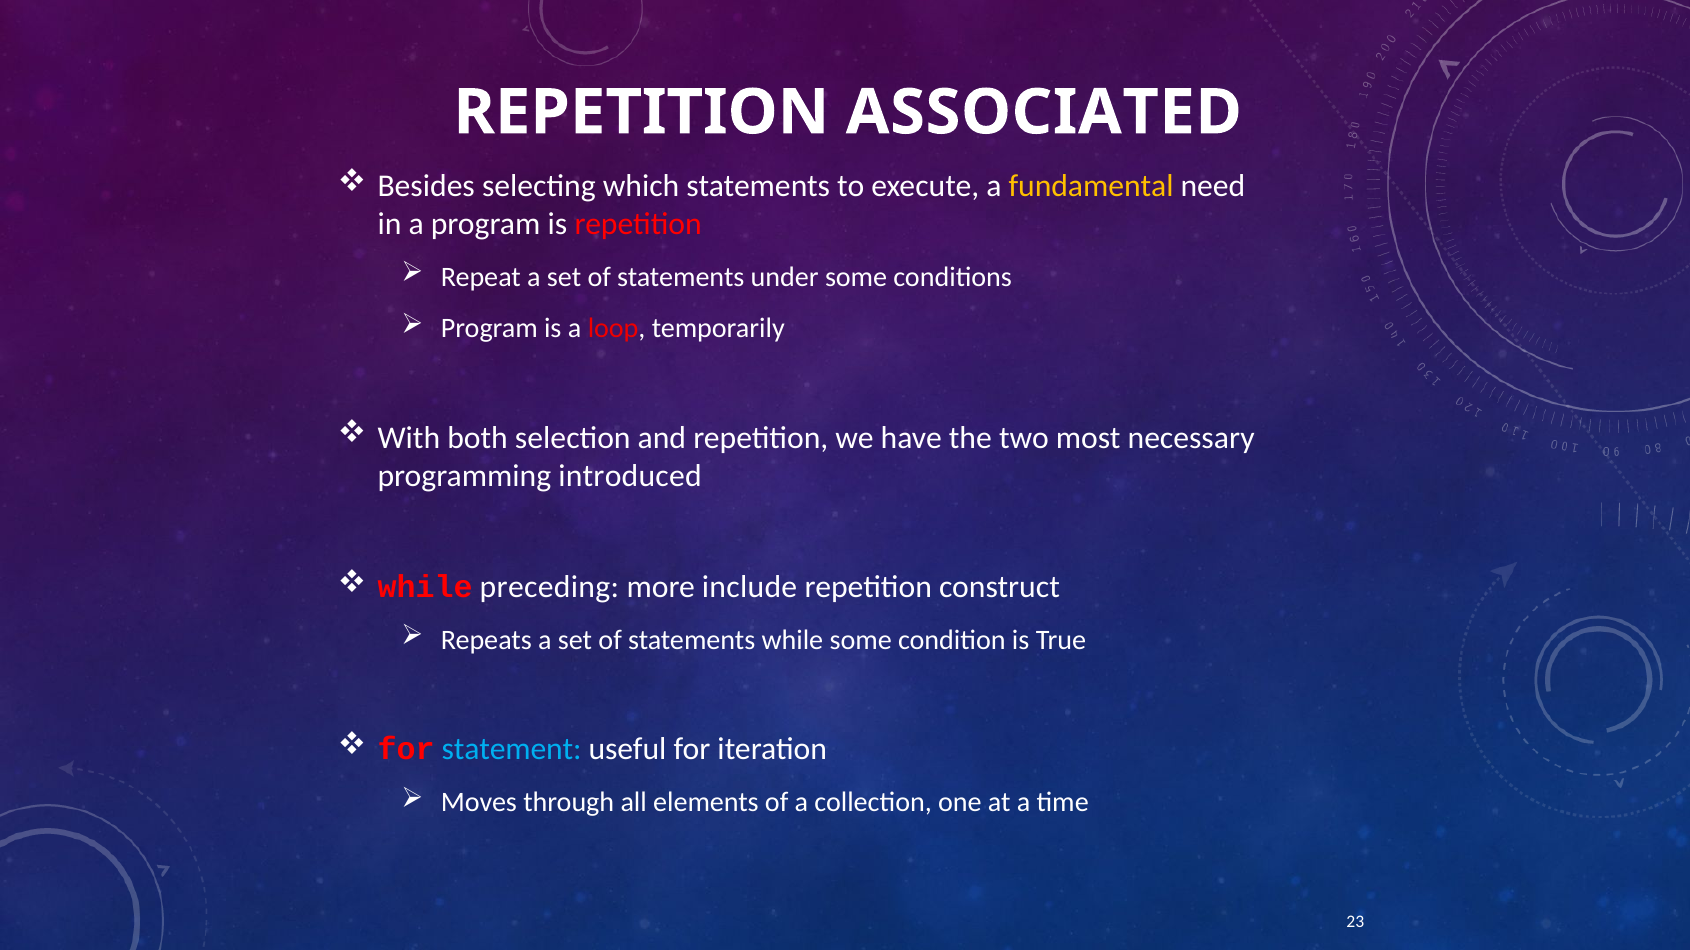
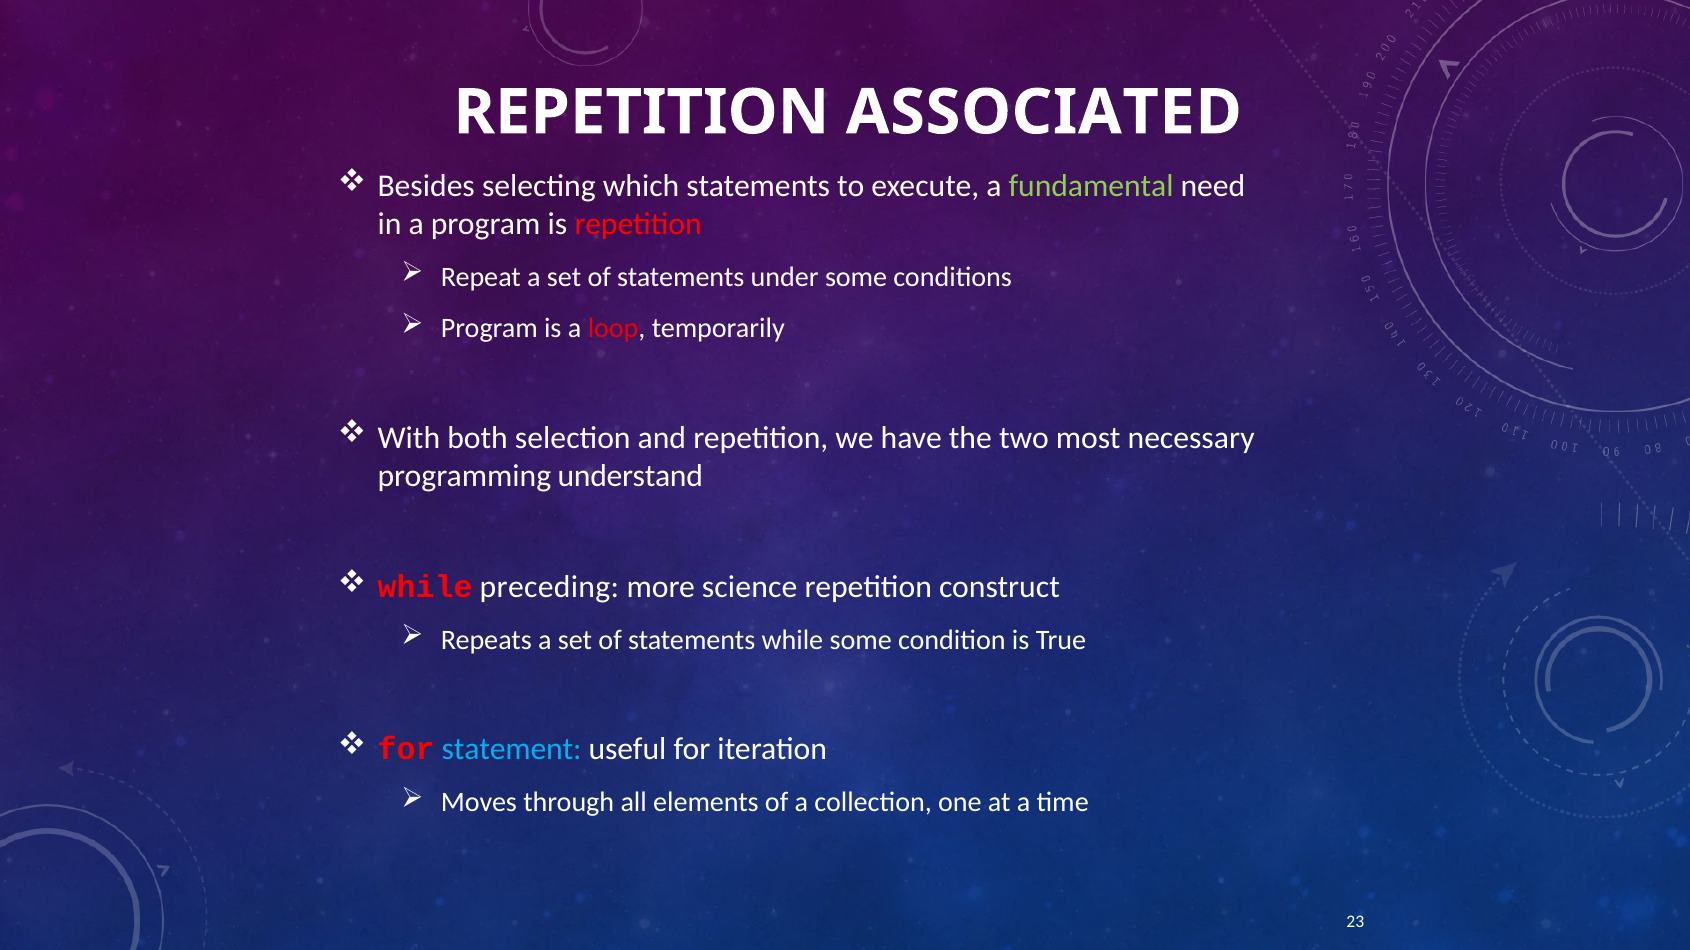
fundamental colour: yellow -> light green (1091, 186)
introduced: introduced -> understand (630, 476)
include: include -> science (750, 587)
